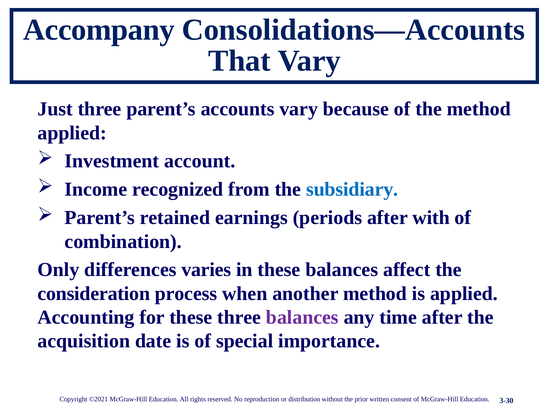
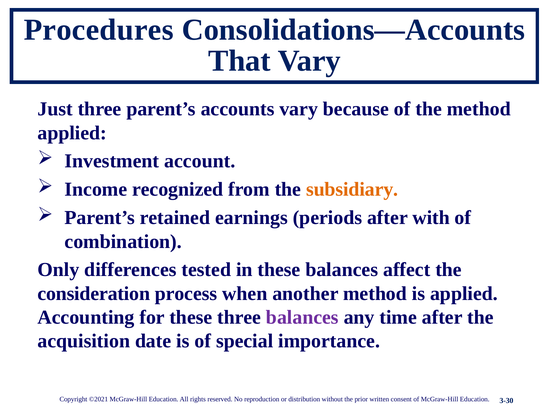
Accompany: Accompany -> Procedures (99, 30)
subsidiary colour: blue -> orange (352, 190)
varies: varies -> tested (206, 270)
